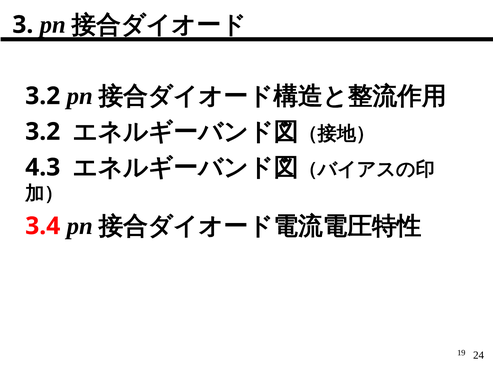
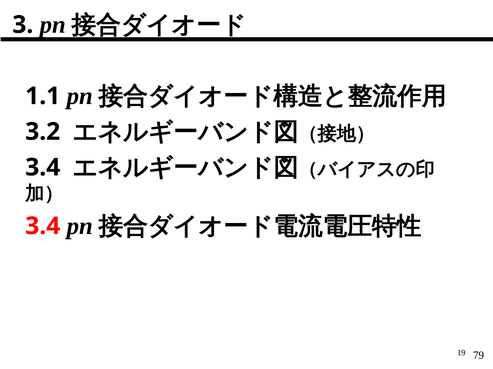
3.2: 3.2 -> 1.1 (43, 96)
4.3: 4.3 -> 3.4 (43, 168)
24: 24 -> 79 (479, 356)
